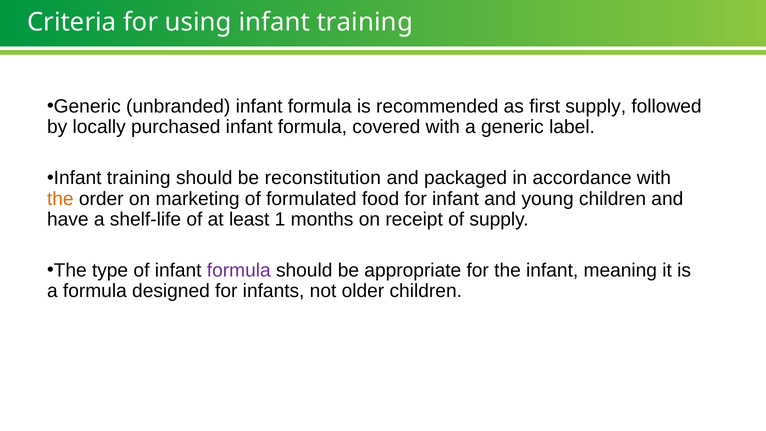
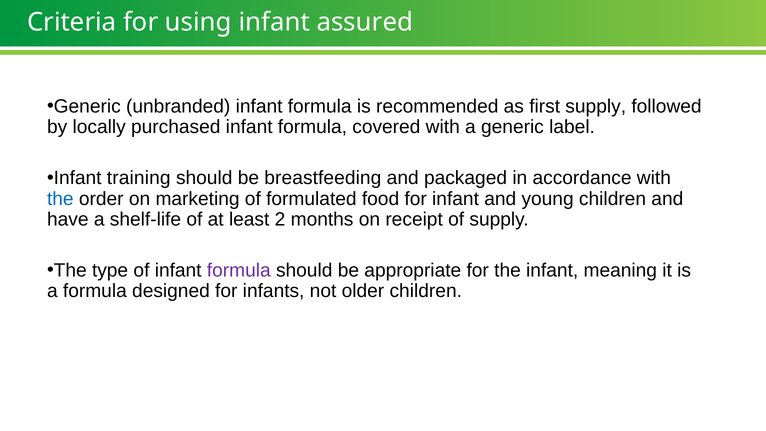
using infant training: training -> assured (365, 22)
reconstitution: reconstitution -> breastfeeding (323, 178)
the colour: orange -> blue (60, 199)
1: 1 -> 2 (280, 219)
